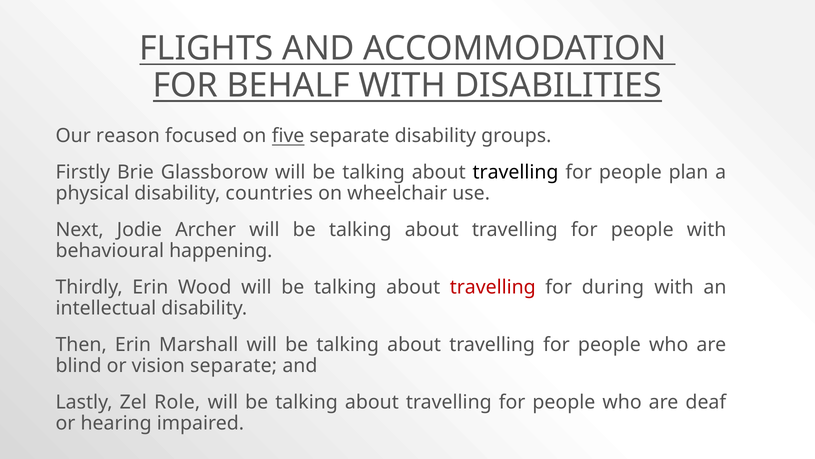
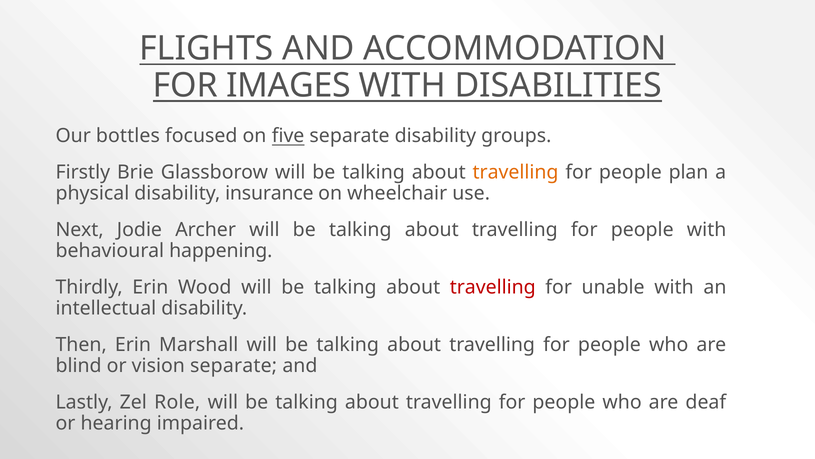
BEHALF: BEHALF -> IMAGES (289, 85)
reason: reason -> bottles (128, 136)
travelling colour: black -> orange (516, 172)
countries: countries -> insurance (269, 193)
during: during -> unable (613, 287)
